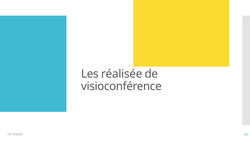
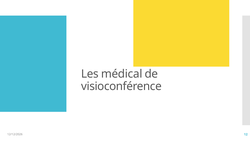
réalisée: réalisée -> médical (122, 74)
